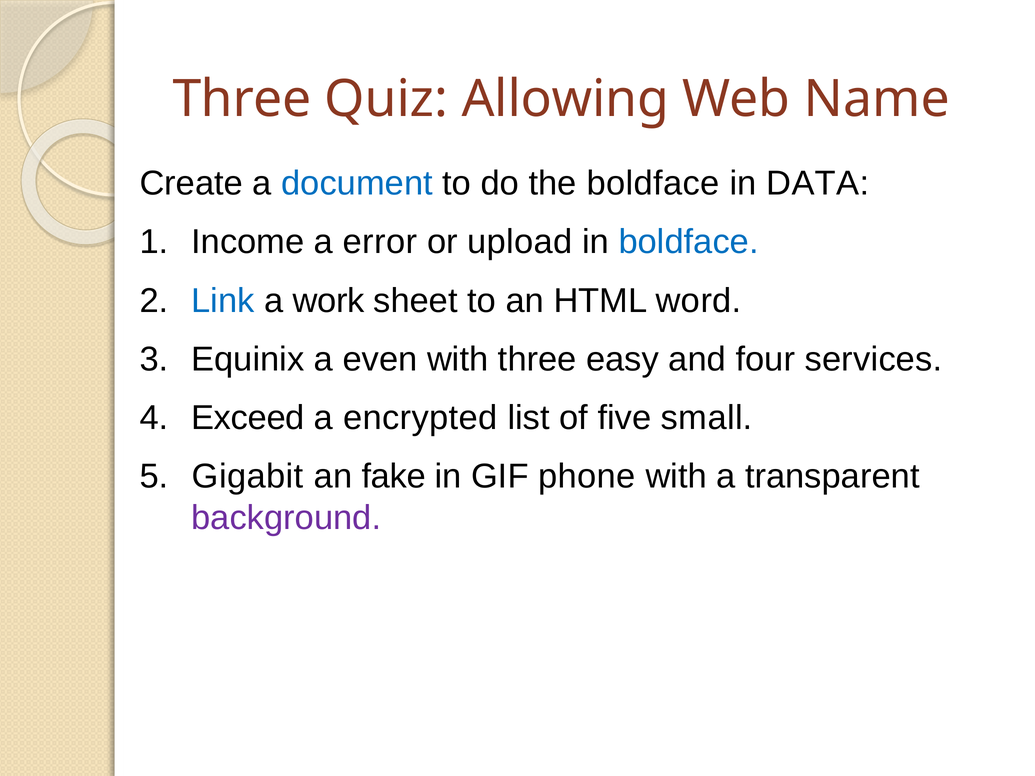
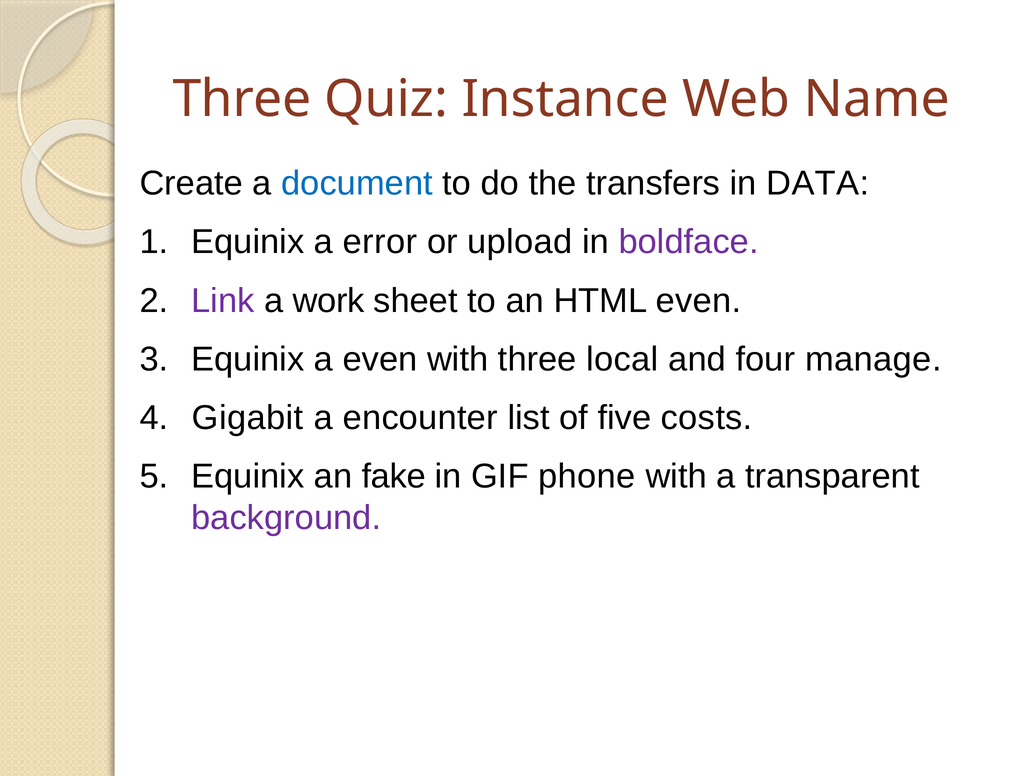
Allowing: Allowing -> Instance (565, 99)
the boldface: boldface -> transfers (653, 183)
1 Income: Income -> Equinix (248, 242)
boldface colour: blue -> purple (689, 242)
Link colour: blue -> purple (223, 301)
HTML word: word -> even (699, 301)
easy: easy -> local (622, 359)
services: services -> manage (873, 359)
Exceed: Exceed -> Gigabit (248, 418)
encrypted: encrypted -> encounter (420, 418)
small: small -> costs (707, 418)
5 Gigabit: Gigabit -> Equinix (248, 477)
